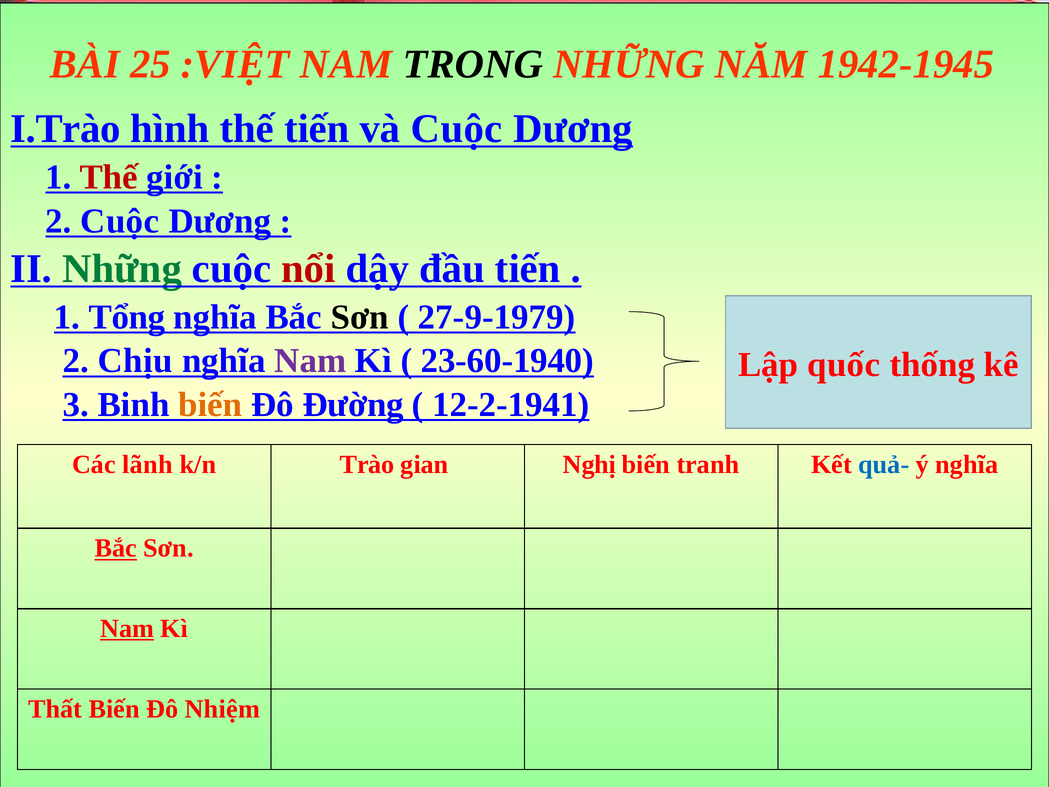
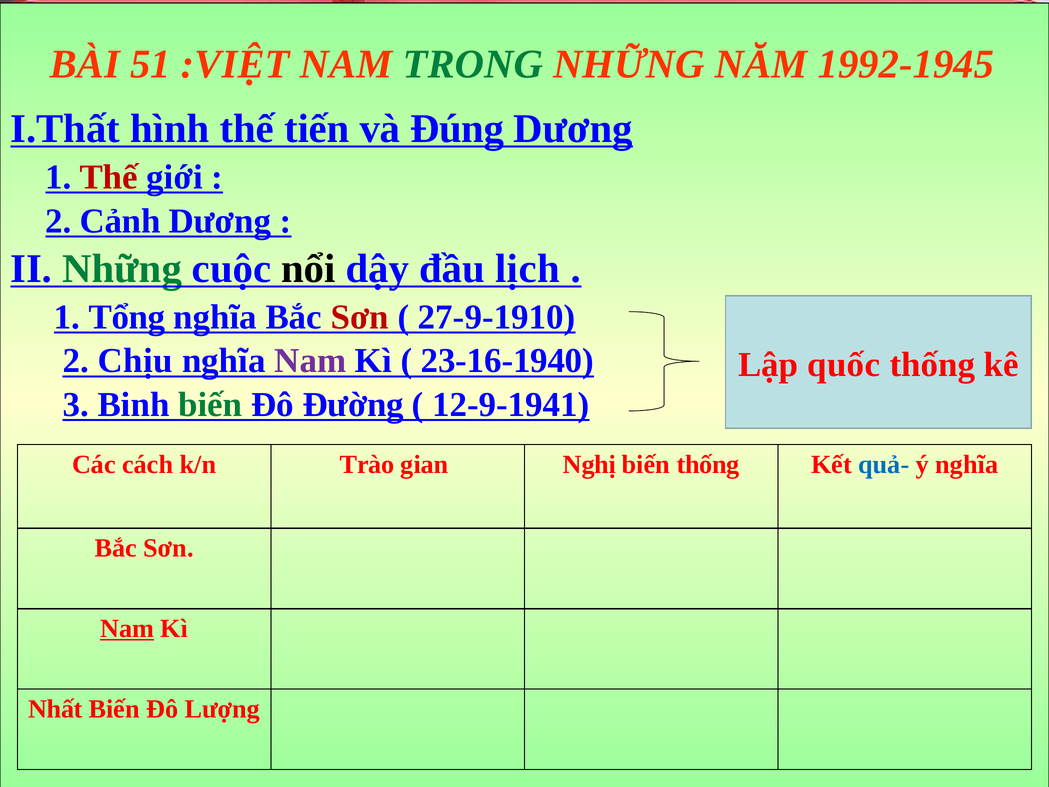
25: 25 -> 51 (150, 64)
TRONG colour: black -> green (473, 64)
1942-1945: 1942-1945 -> 1992-1945 (906, 64)
I.Trào: I.Trào -> I.Thất (65, 129)
và Cuộc: Cuộc -> Đúng (457, 129)
2 Cuộc: Cuộc -> Cảnh (120, 221)
nổi colour: red -> black (308, 268)
đầu tiến: tiến -> lịch (528, 268)
Sơn colour: black -> red (360, 317)
27-9-1979: 27-9-1979 -> 27-9-1910 (497, 317)
23-60-1940: 23-60-1940 -> 23-16-1940 (507, 361)
biến colour: orange -> green (210, 404)
12-2-1941: 12-2-1941 -> 12-9-1941 (511, 404)
lãnh: lãnh -> cách (148, 464)
biến tranh: tranh -> thống (708, 464)
Bắc underline: present -> none (116, 548)
Thất: Thất -> Nhất (55, 709)
Nhiệm: Nhiệm -> Lượng (222, 709)
